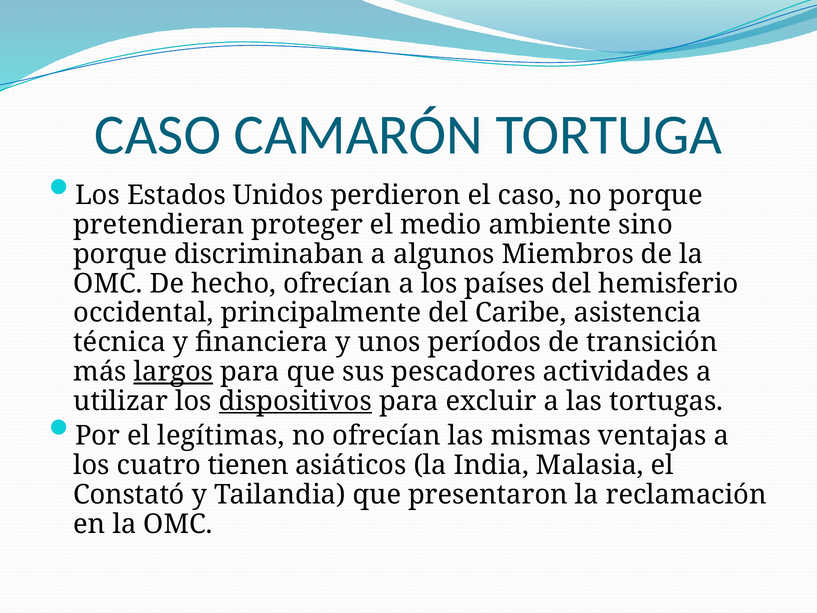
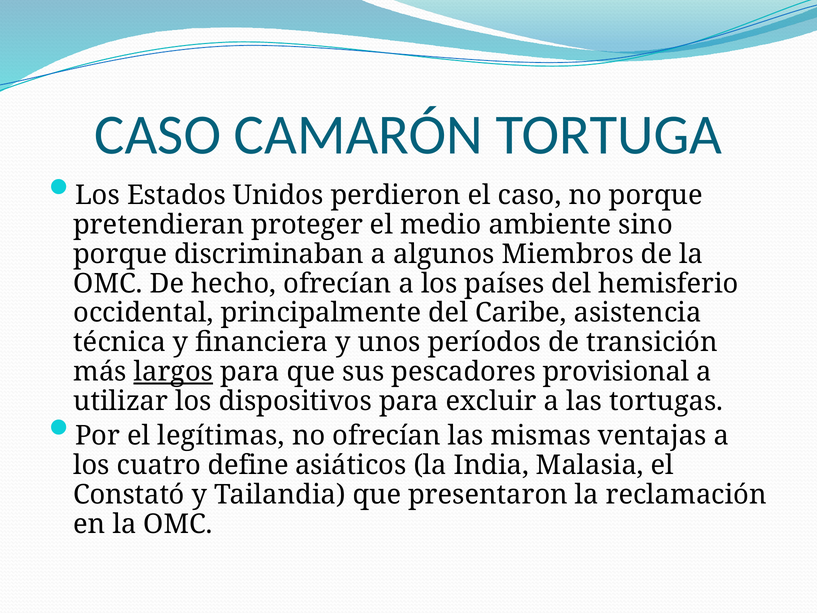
actividades: actividades -> provisional (616, 372)
dispositivos underline: present -> none (295, 401)
tienen: tienen -> define (248, 465)
